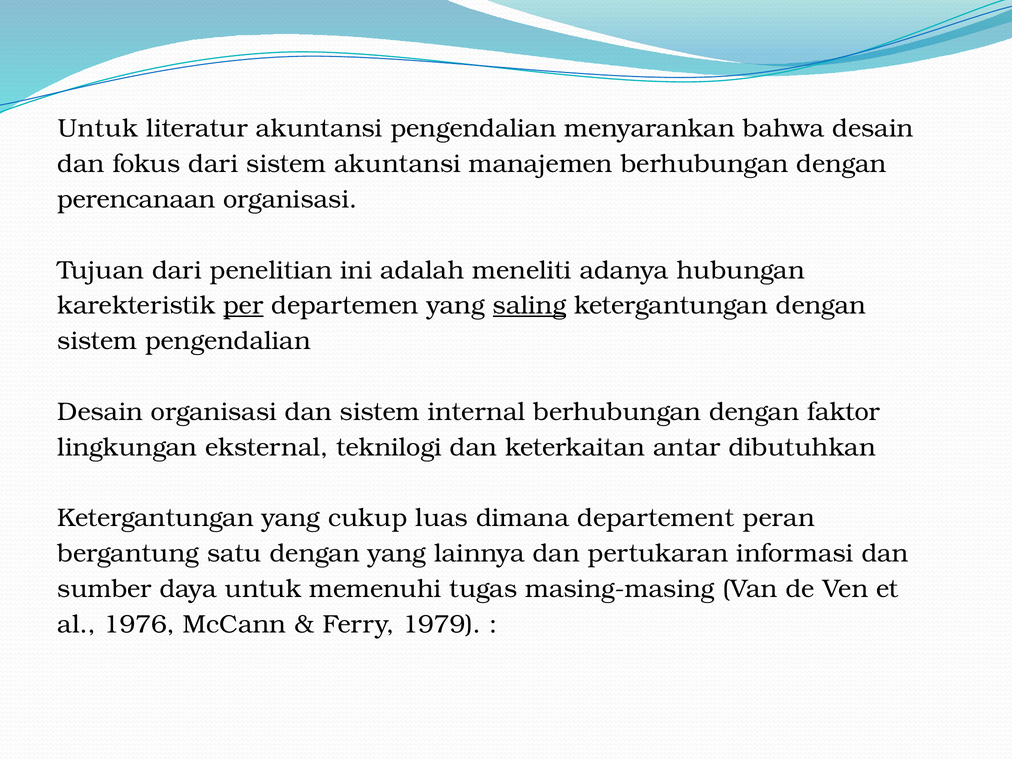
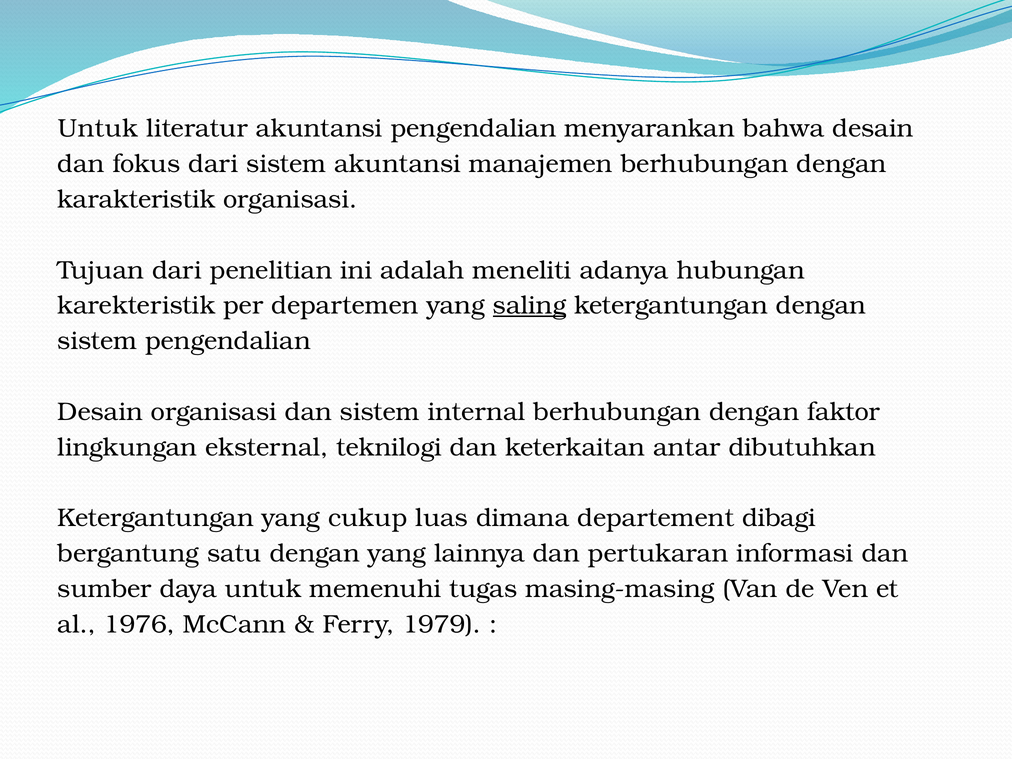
perencanaan: perencanaan -> karakteristik (136, 199)
per underline: present -> none (243, 306)
peran: peran -> dibagi (779, 518)
